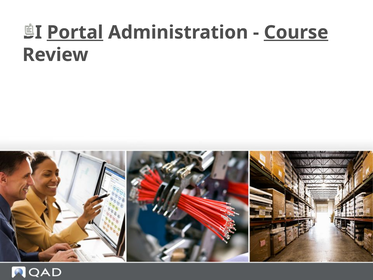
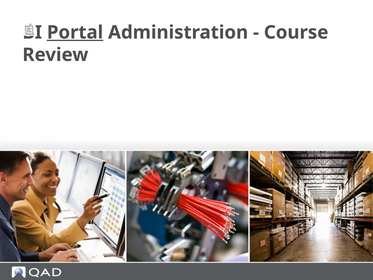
Course underline: present -> none (296, 32)
